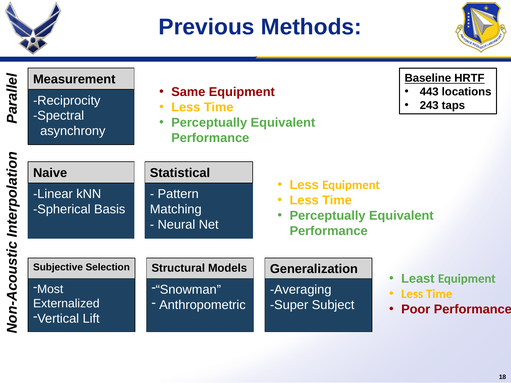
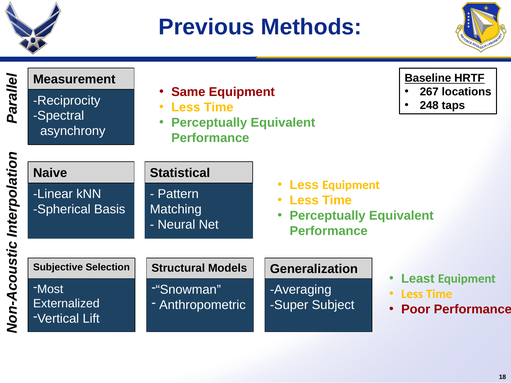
443: 443 -> 267 (429, 92)
243: 243 -> 248 (429, 105)
